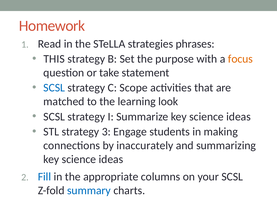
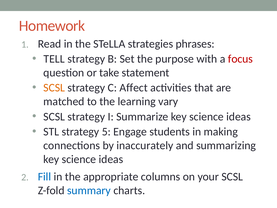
THIS: THIS -> TELL (54, 59)
focus colour: orange -> red (240, 59)
SCSL colour: blue -> orange (54, 88)
Scope: Scope -> Affect (134, 88)
look: look -> vary (168, 101)
3: 3 -> 5 (106, 131)
